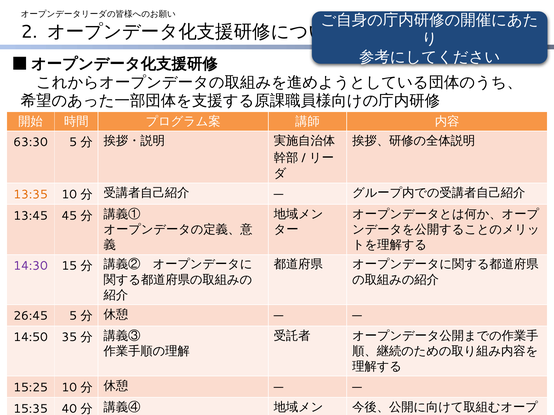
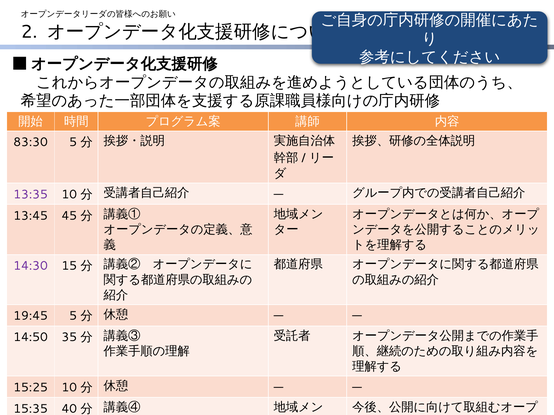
63:30: 63:30 -> 83:30 (31, 142)
13:35 colour: orange -> purple (31, 195)
26:45: 26:45 -> 19:45 (31, 316)
